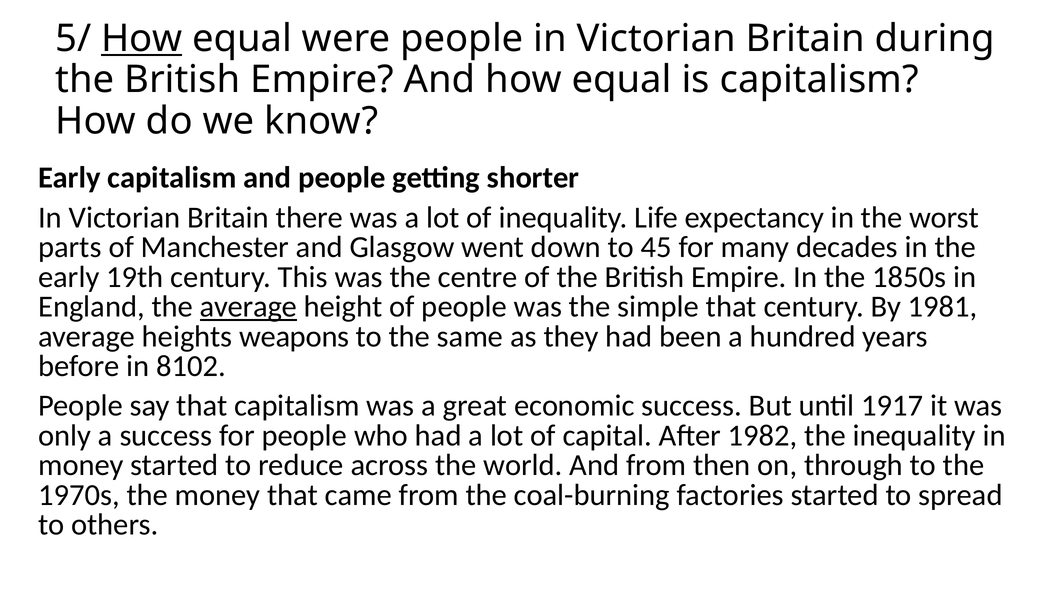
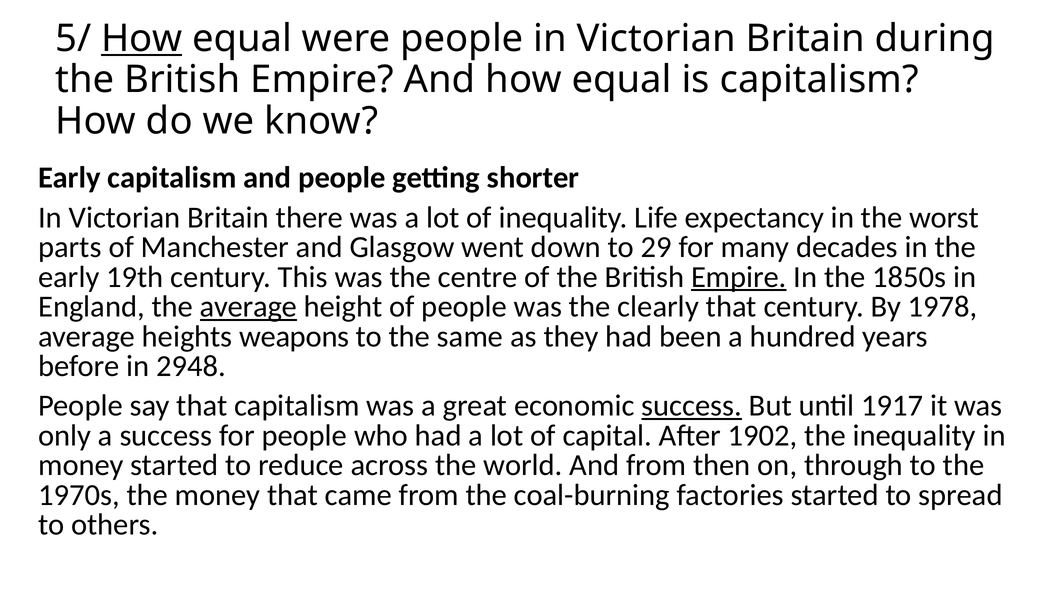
45: 45 -> 29 (656, 247)
Empire underline: none -> present (739, 277)
simple: simple -> clearly (658, 307)
1981: 1981 -> 1978 (943, 307)
8102: 8102 -> 2948 (191, 366)
success underline: none -> present (692, 406)
1982: 1982 -> 1902 (763, 436)
